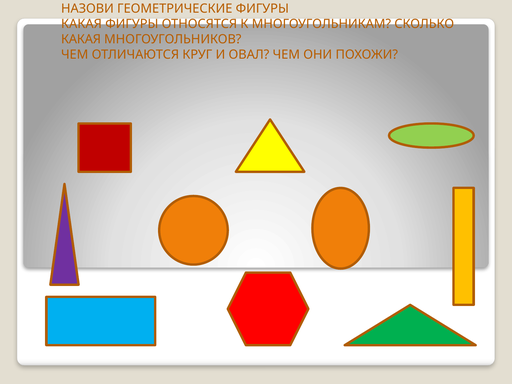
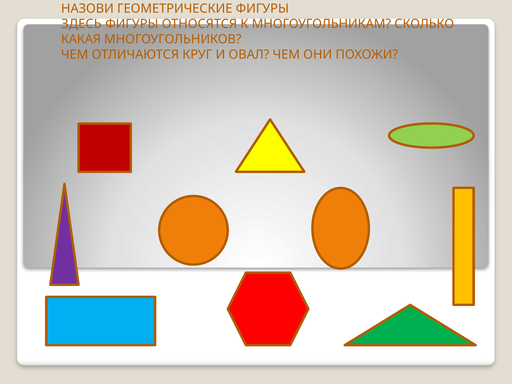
КАКАЯ: КАКАЯ -> ЗДЕСЬ (81, 24)
